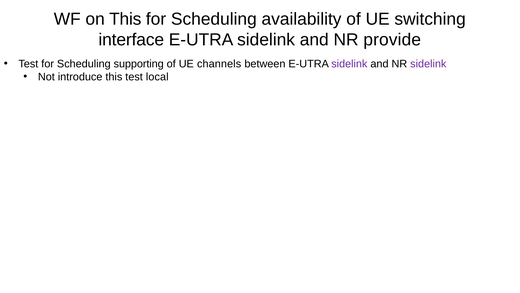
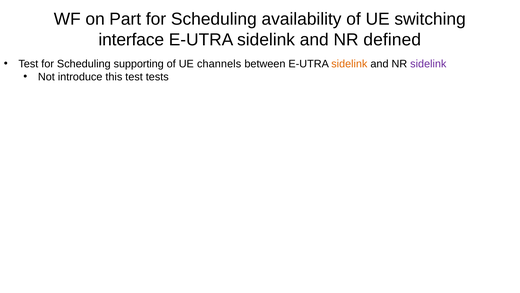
on This: This -> Part (125, 19)
provide: provide -> defined (392, 40)
sidelink colour: purple -> orange (349, 64)
local: local -> tests (157, 77)
